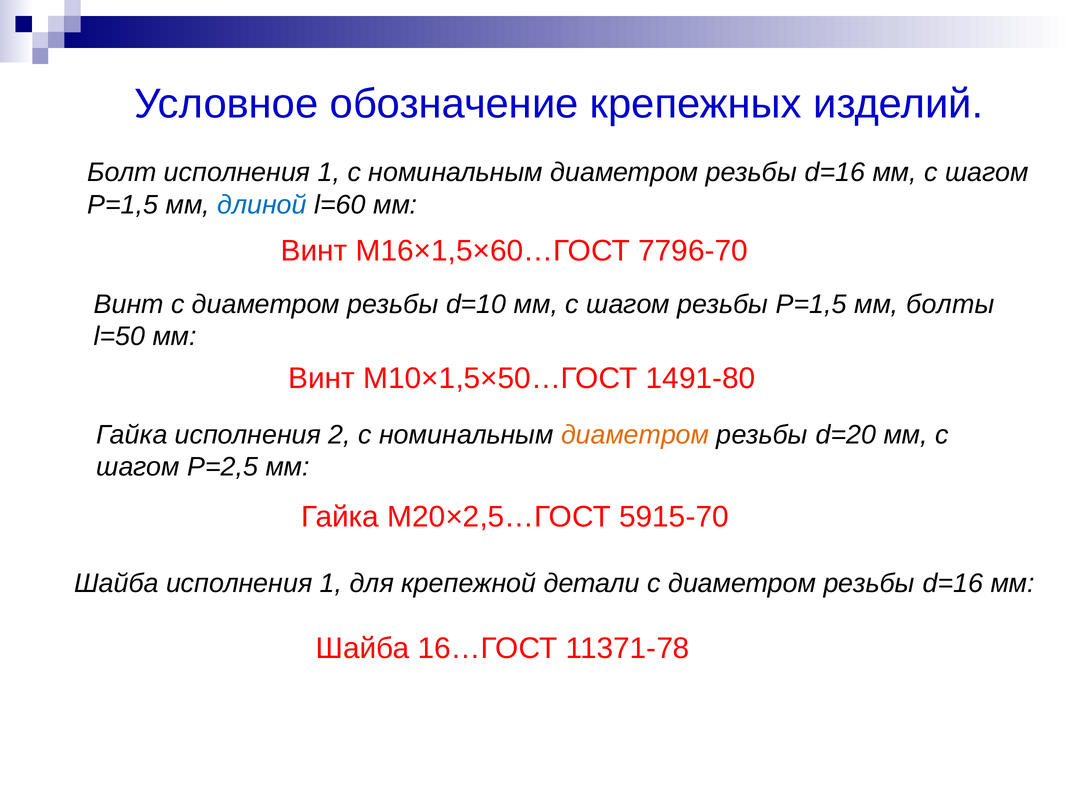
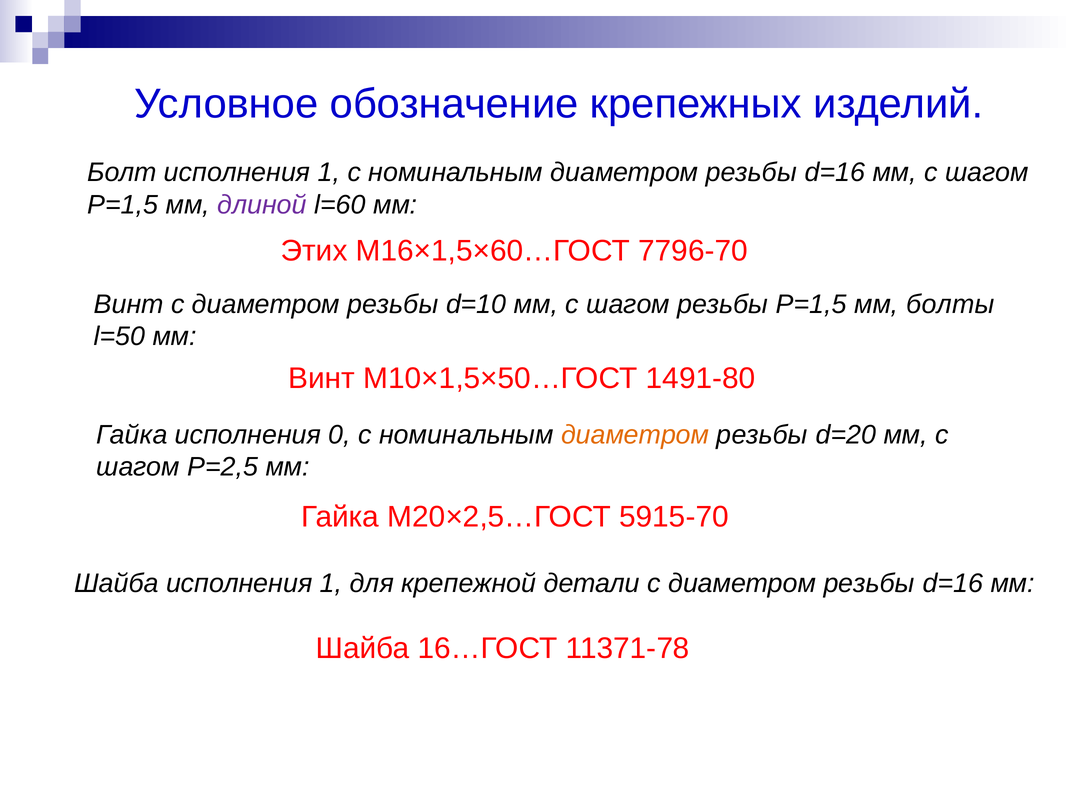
длиной colour: blue -> purple (262, 205)
Винт: Винт -> Этих (314, 251)
2: 2 -> 0 (340, 435)
